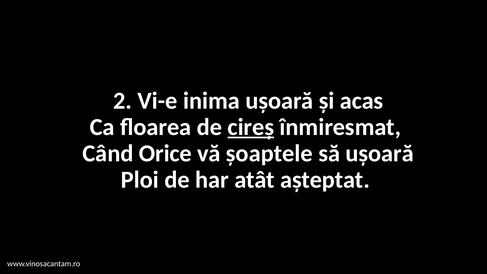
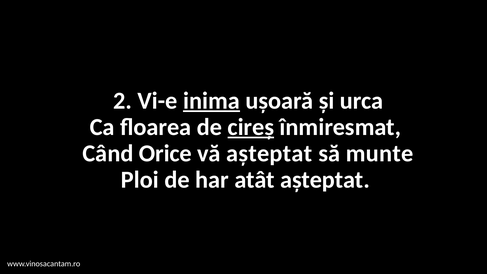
inima underline: none -> present (211, 101)
acas: acas -> urca (362, 101)
vă șoaptele: șoaptele -> așteptat (269, 153)
să ușoară: ușoară -> munte (380, 153)
